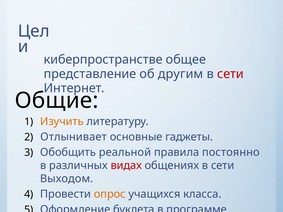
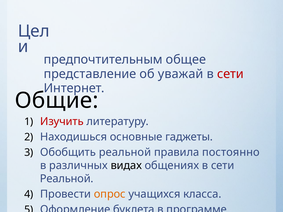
киберпространстве: киберпространстве -> предпочтительным (103, 60)
другим: другим -> уважай (181, 74)
Изучить colour: orange -> red (62, 122)
Отлынивает: Отлынивает -> Находишься (74, 137)
видах colour: red -> black (126, 166)
Выходом: Выходом -> Реальной (67, 179)
